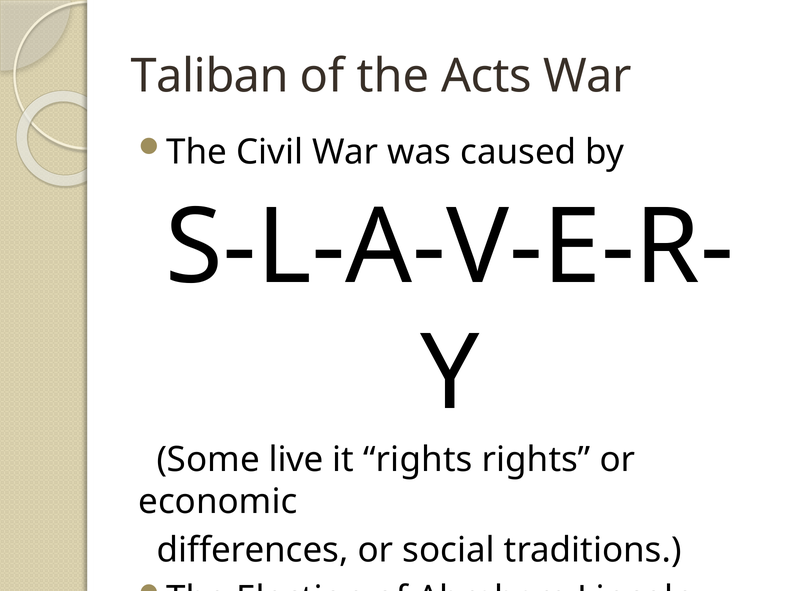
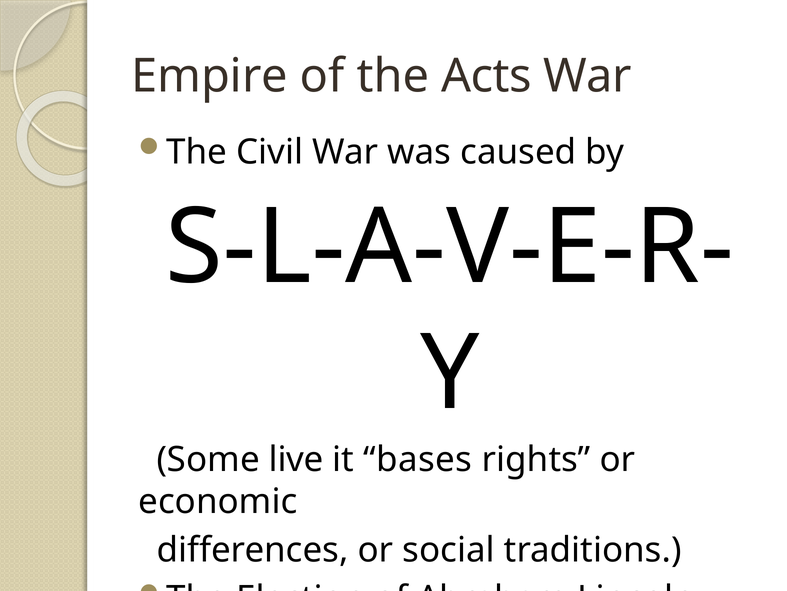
Taliban: Taliban -> Empire (210, 76)
it rights: rights -> bases (418, 459)
